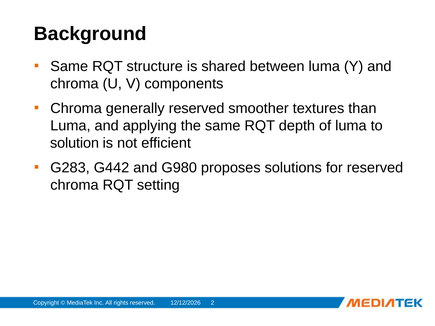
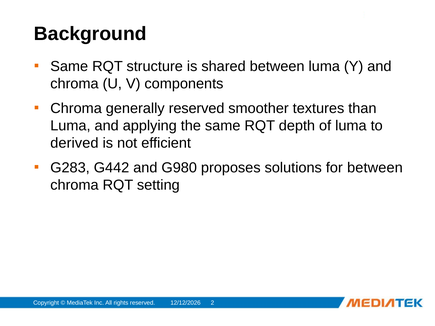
solution: solution -> derived (74, 143)
for reserved: reserved -> between (375, 168)
